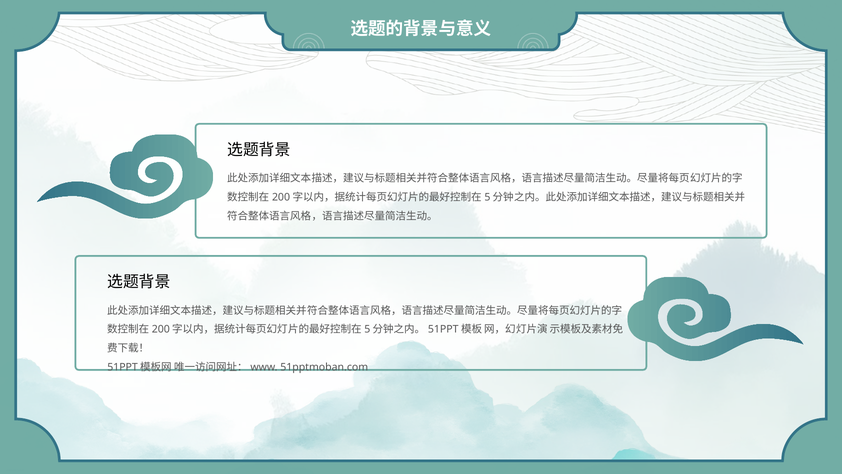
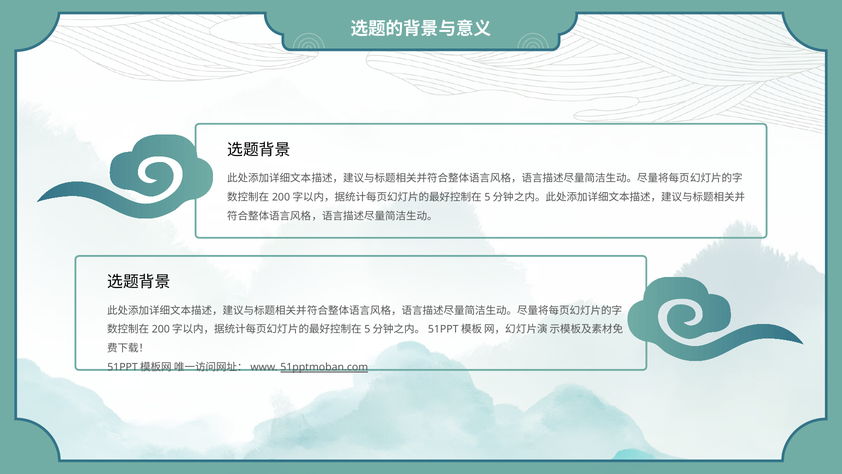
51pptmoban.com underline: none -> present (324, 367)
